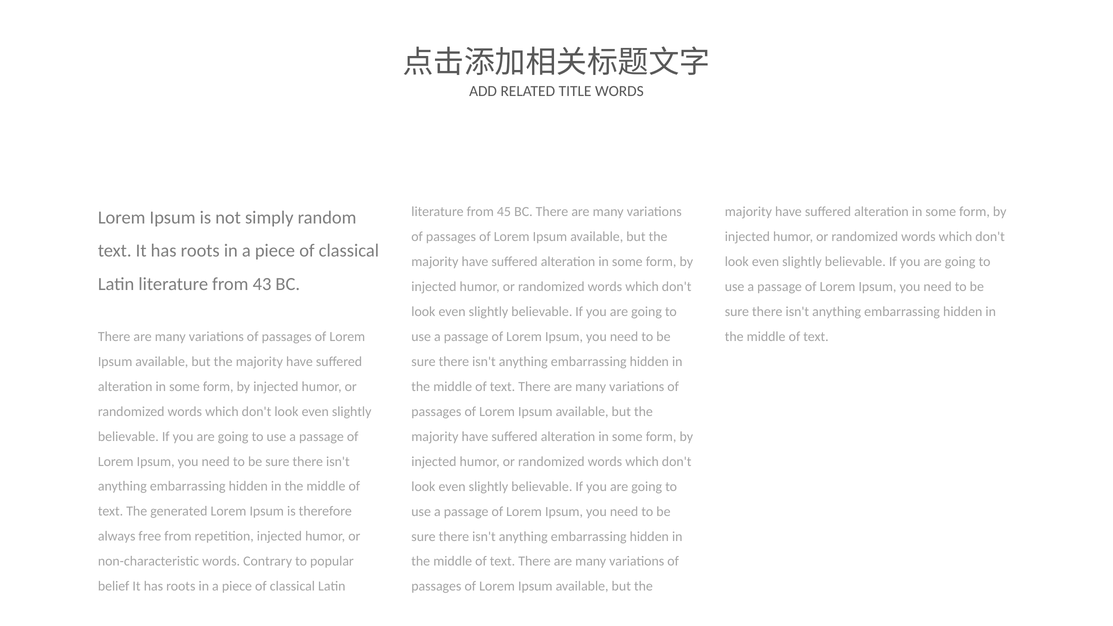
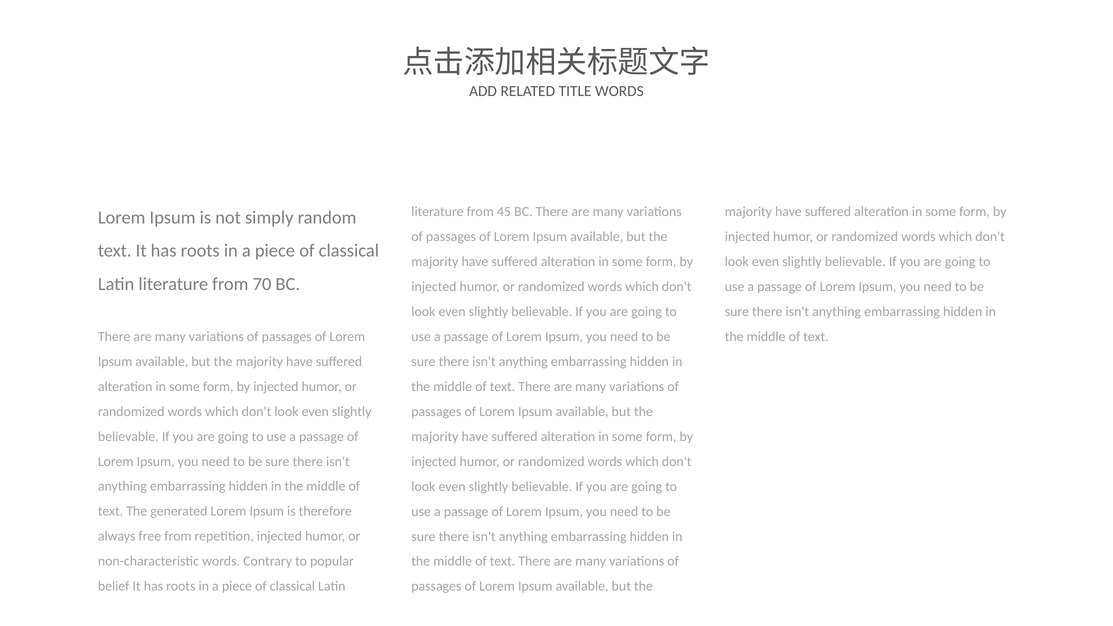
43: 43 -> 70 (262, 284)
